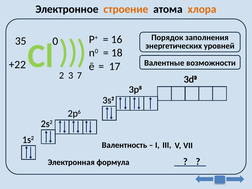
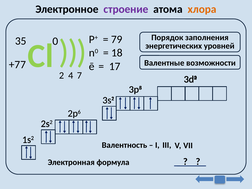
строение colour: orange -> purple (126, 9)
16: 16 -> 79 (117, 39)
+22: +22 -> +77 (17, 65)
3: 3 -> 4 (71, 76)
